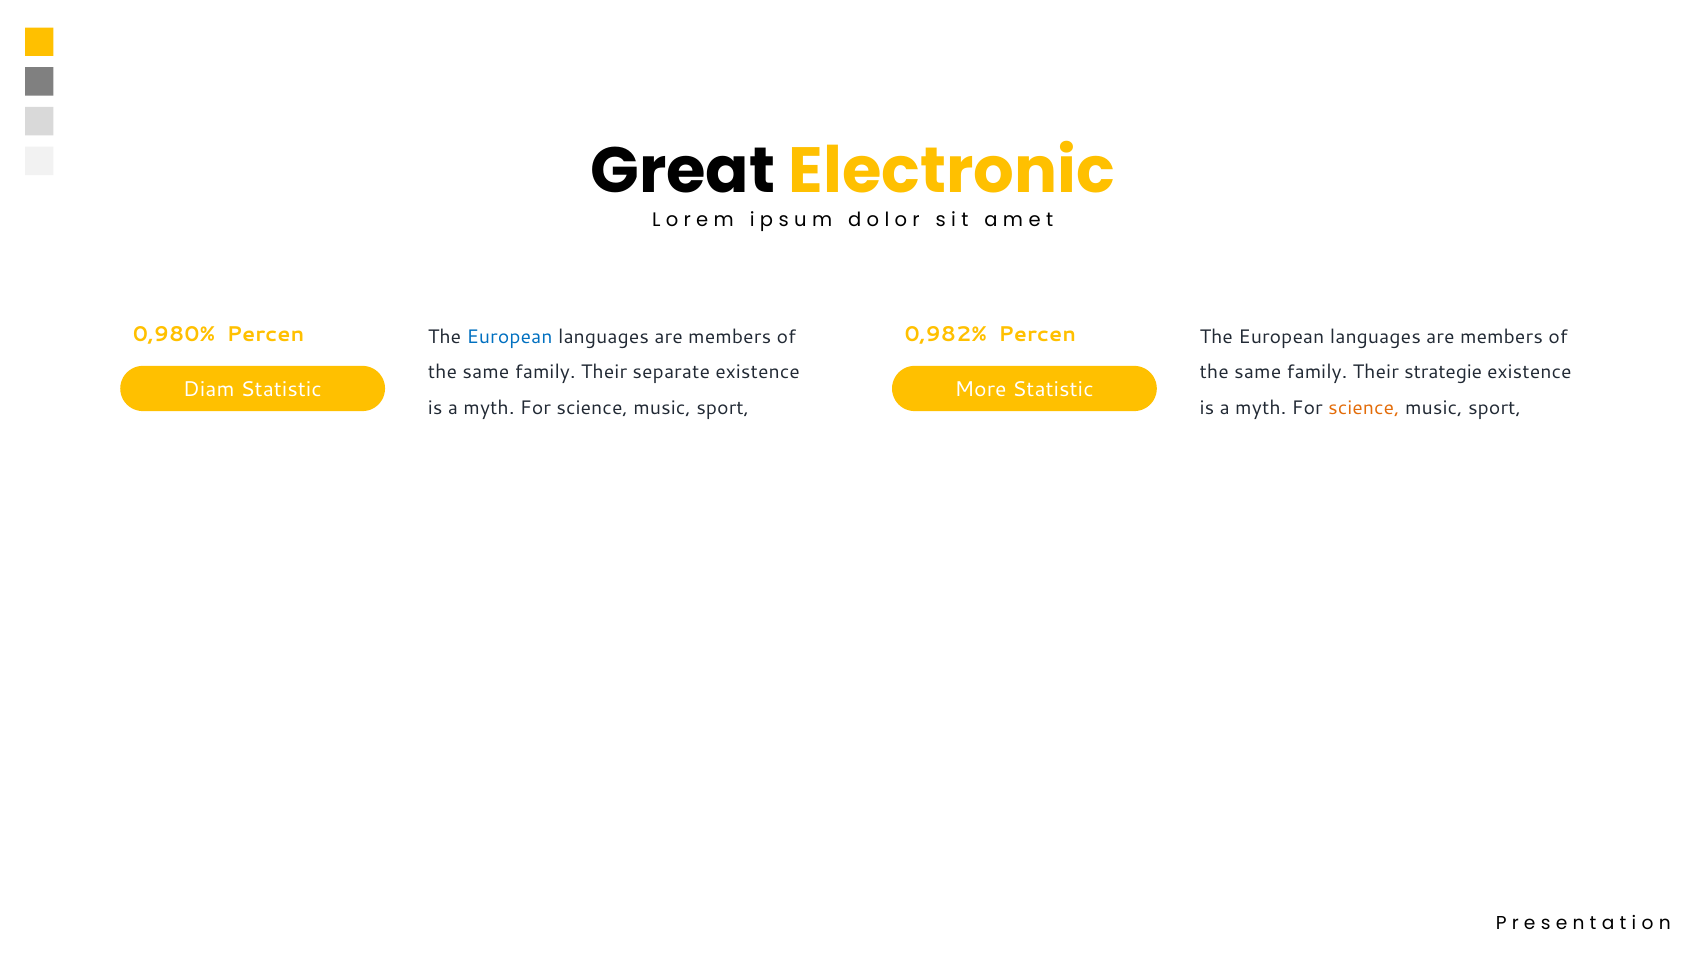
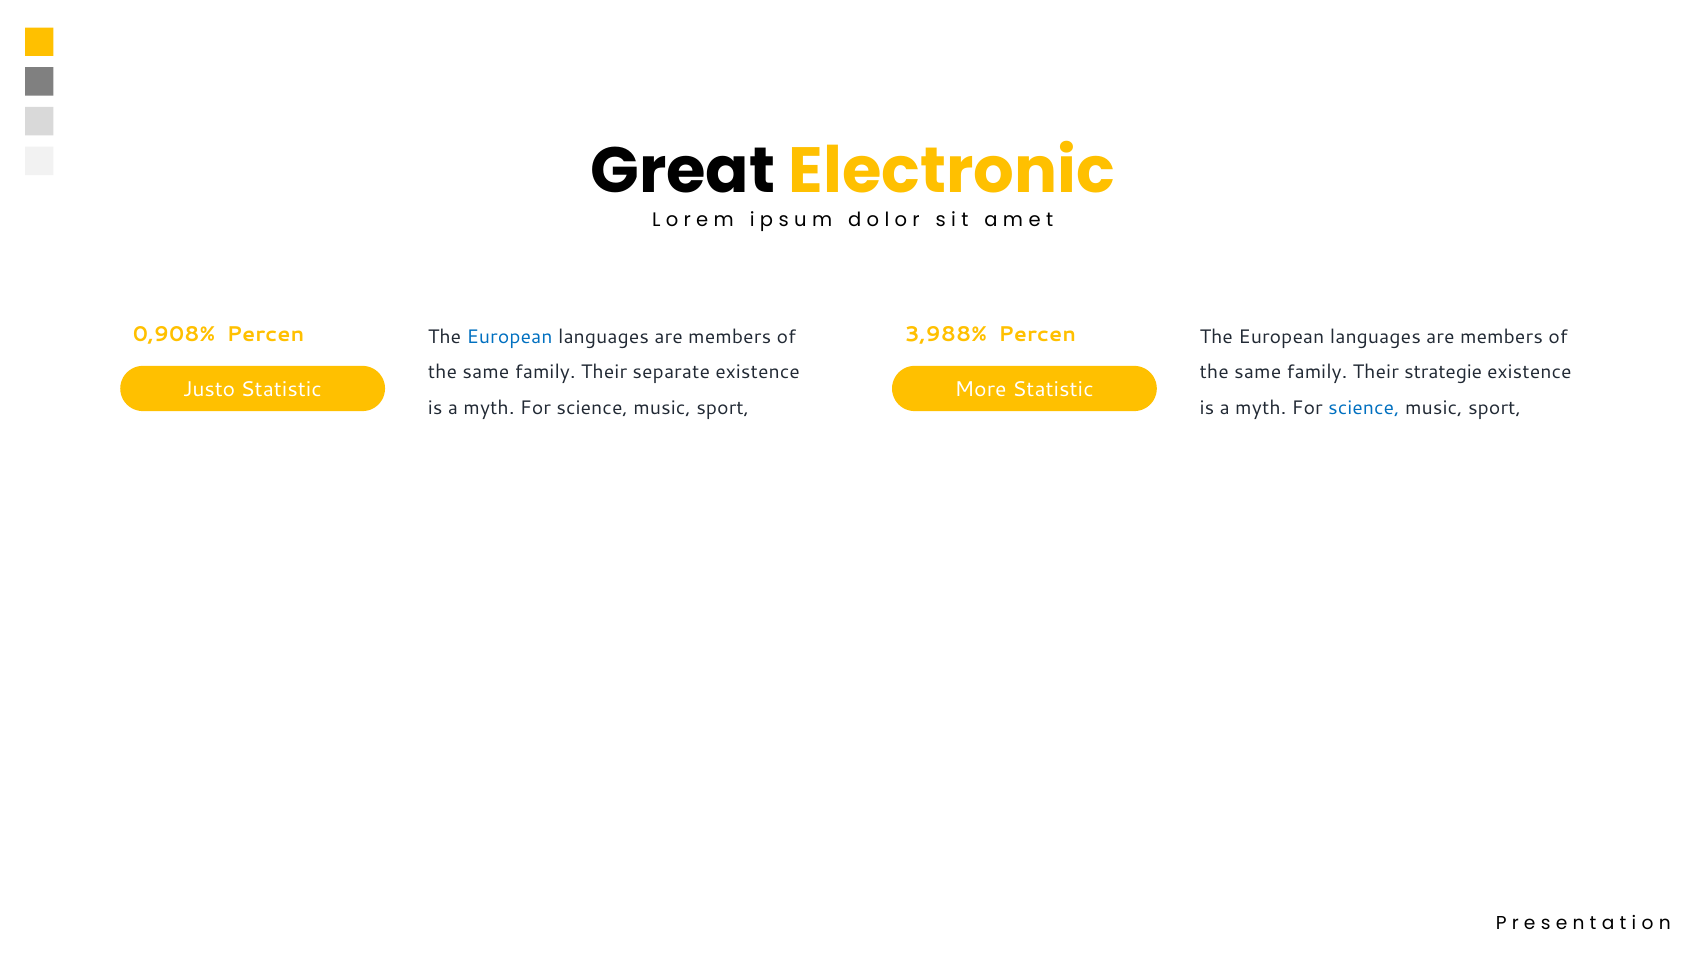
0,980%: 0,980% -> 0,908% (174, 335)
0,982%: 0,982% -> 3,988% (946, 335)
Diam: Diam -> Justo (209, 390)
science colour: orange -> blue (1364, 408)
